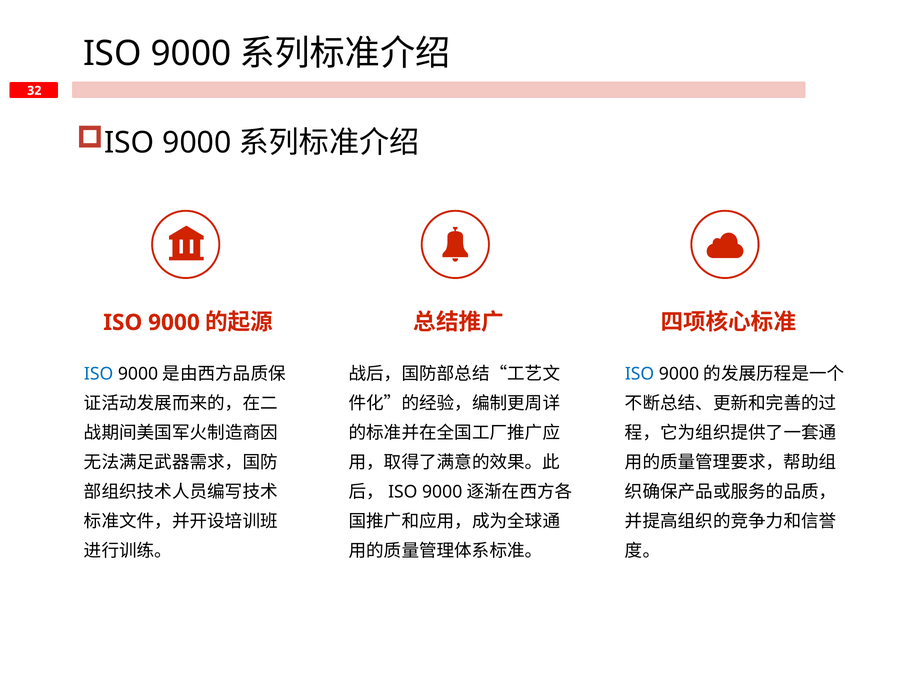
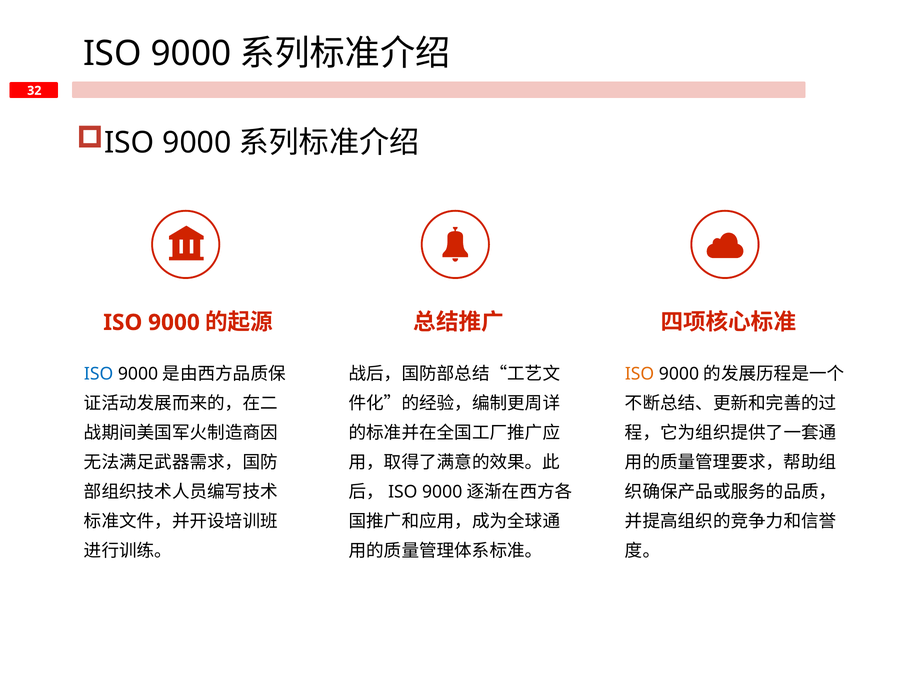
ISO colour: blue -> orange (640, 374)
